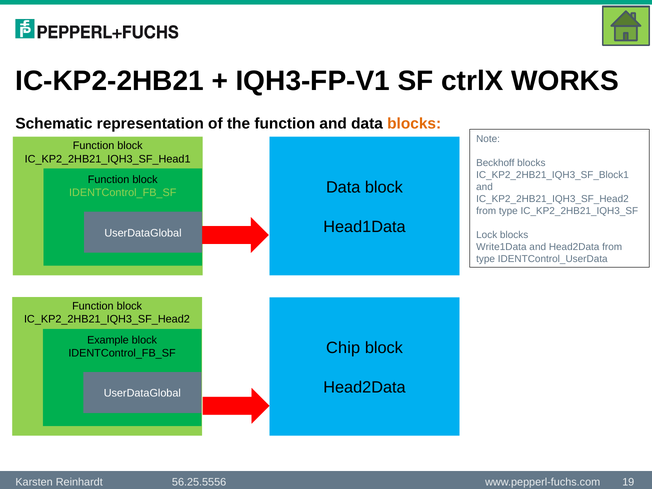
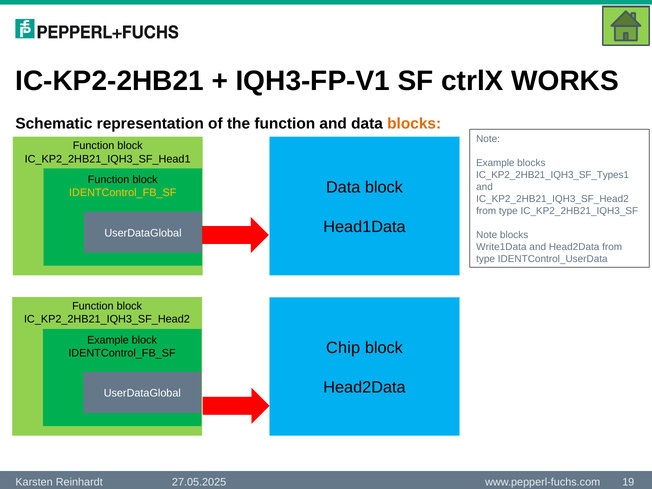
Beckhoff: Beckhoff -> Example (495, 163)
IC_KP2_2HB21_IQH3_SF_Block1: IC_KP2_2HB21_IQH3_SF_Block1 -> IC_KP2_2HB21_IQH3_SF_Types1 (553, 175)
IDENTControl_FB_SF colour: light green -> yellow (123, 193)
Lock: Lock -> Note (487, 235)
56.25.5556: 56.25.5556 -> 27.05.2025 (199, 482)
